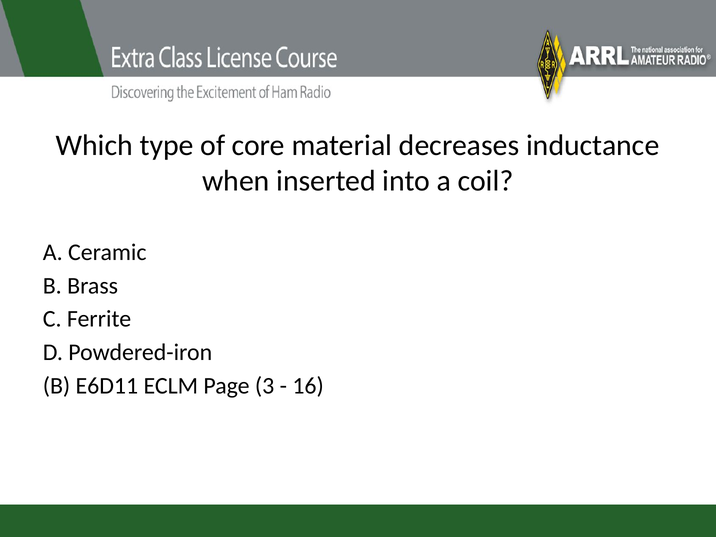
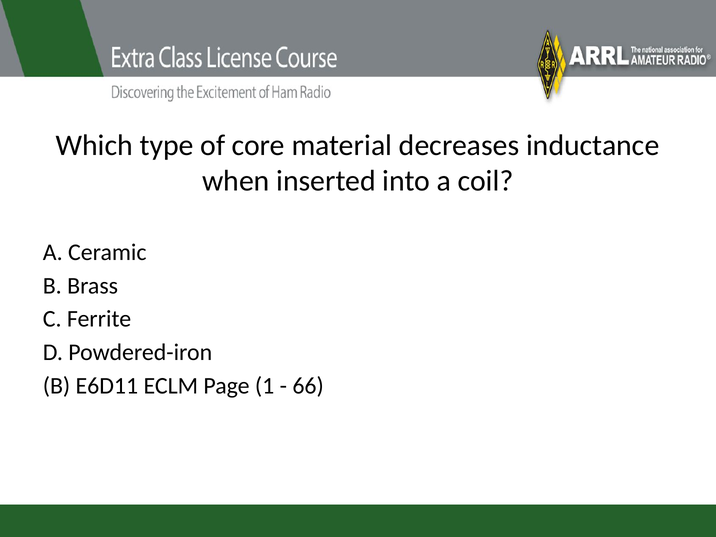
3: 3 -> 1 (265, 386)
16: 16 -> 66 (308, 386)
